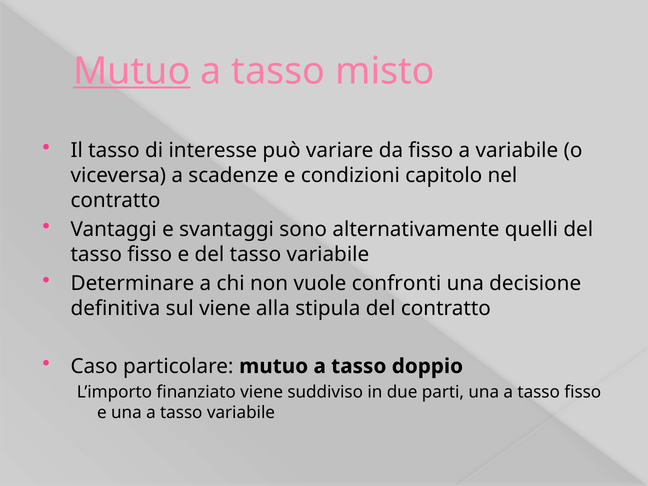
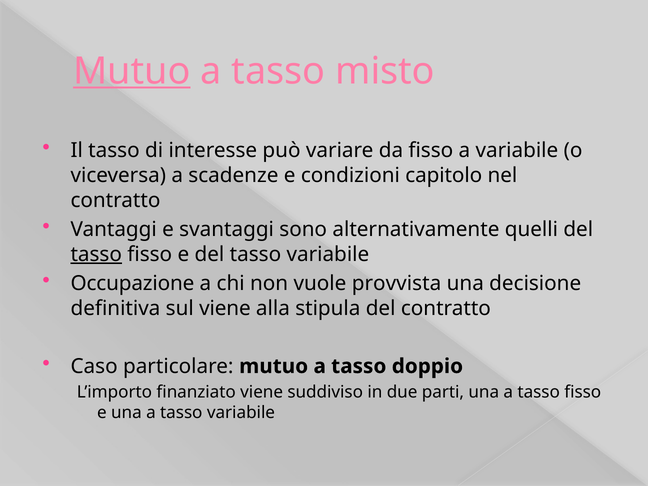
tasso underline: none -> present (96, 254)
Determinare: Determinare -> Occupazione (132, 283)
confronti: confronti -> provvista (397, 283)
